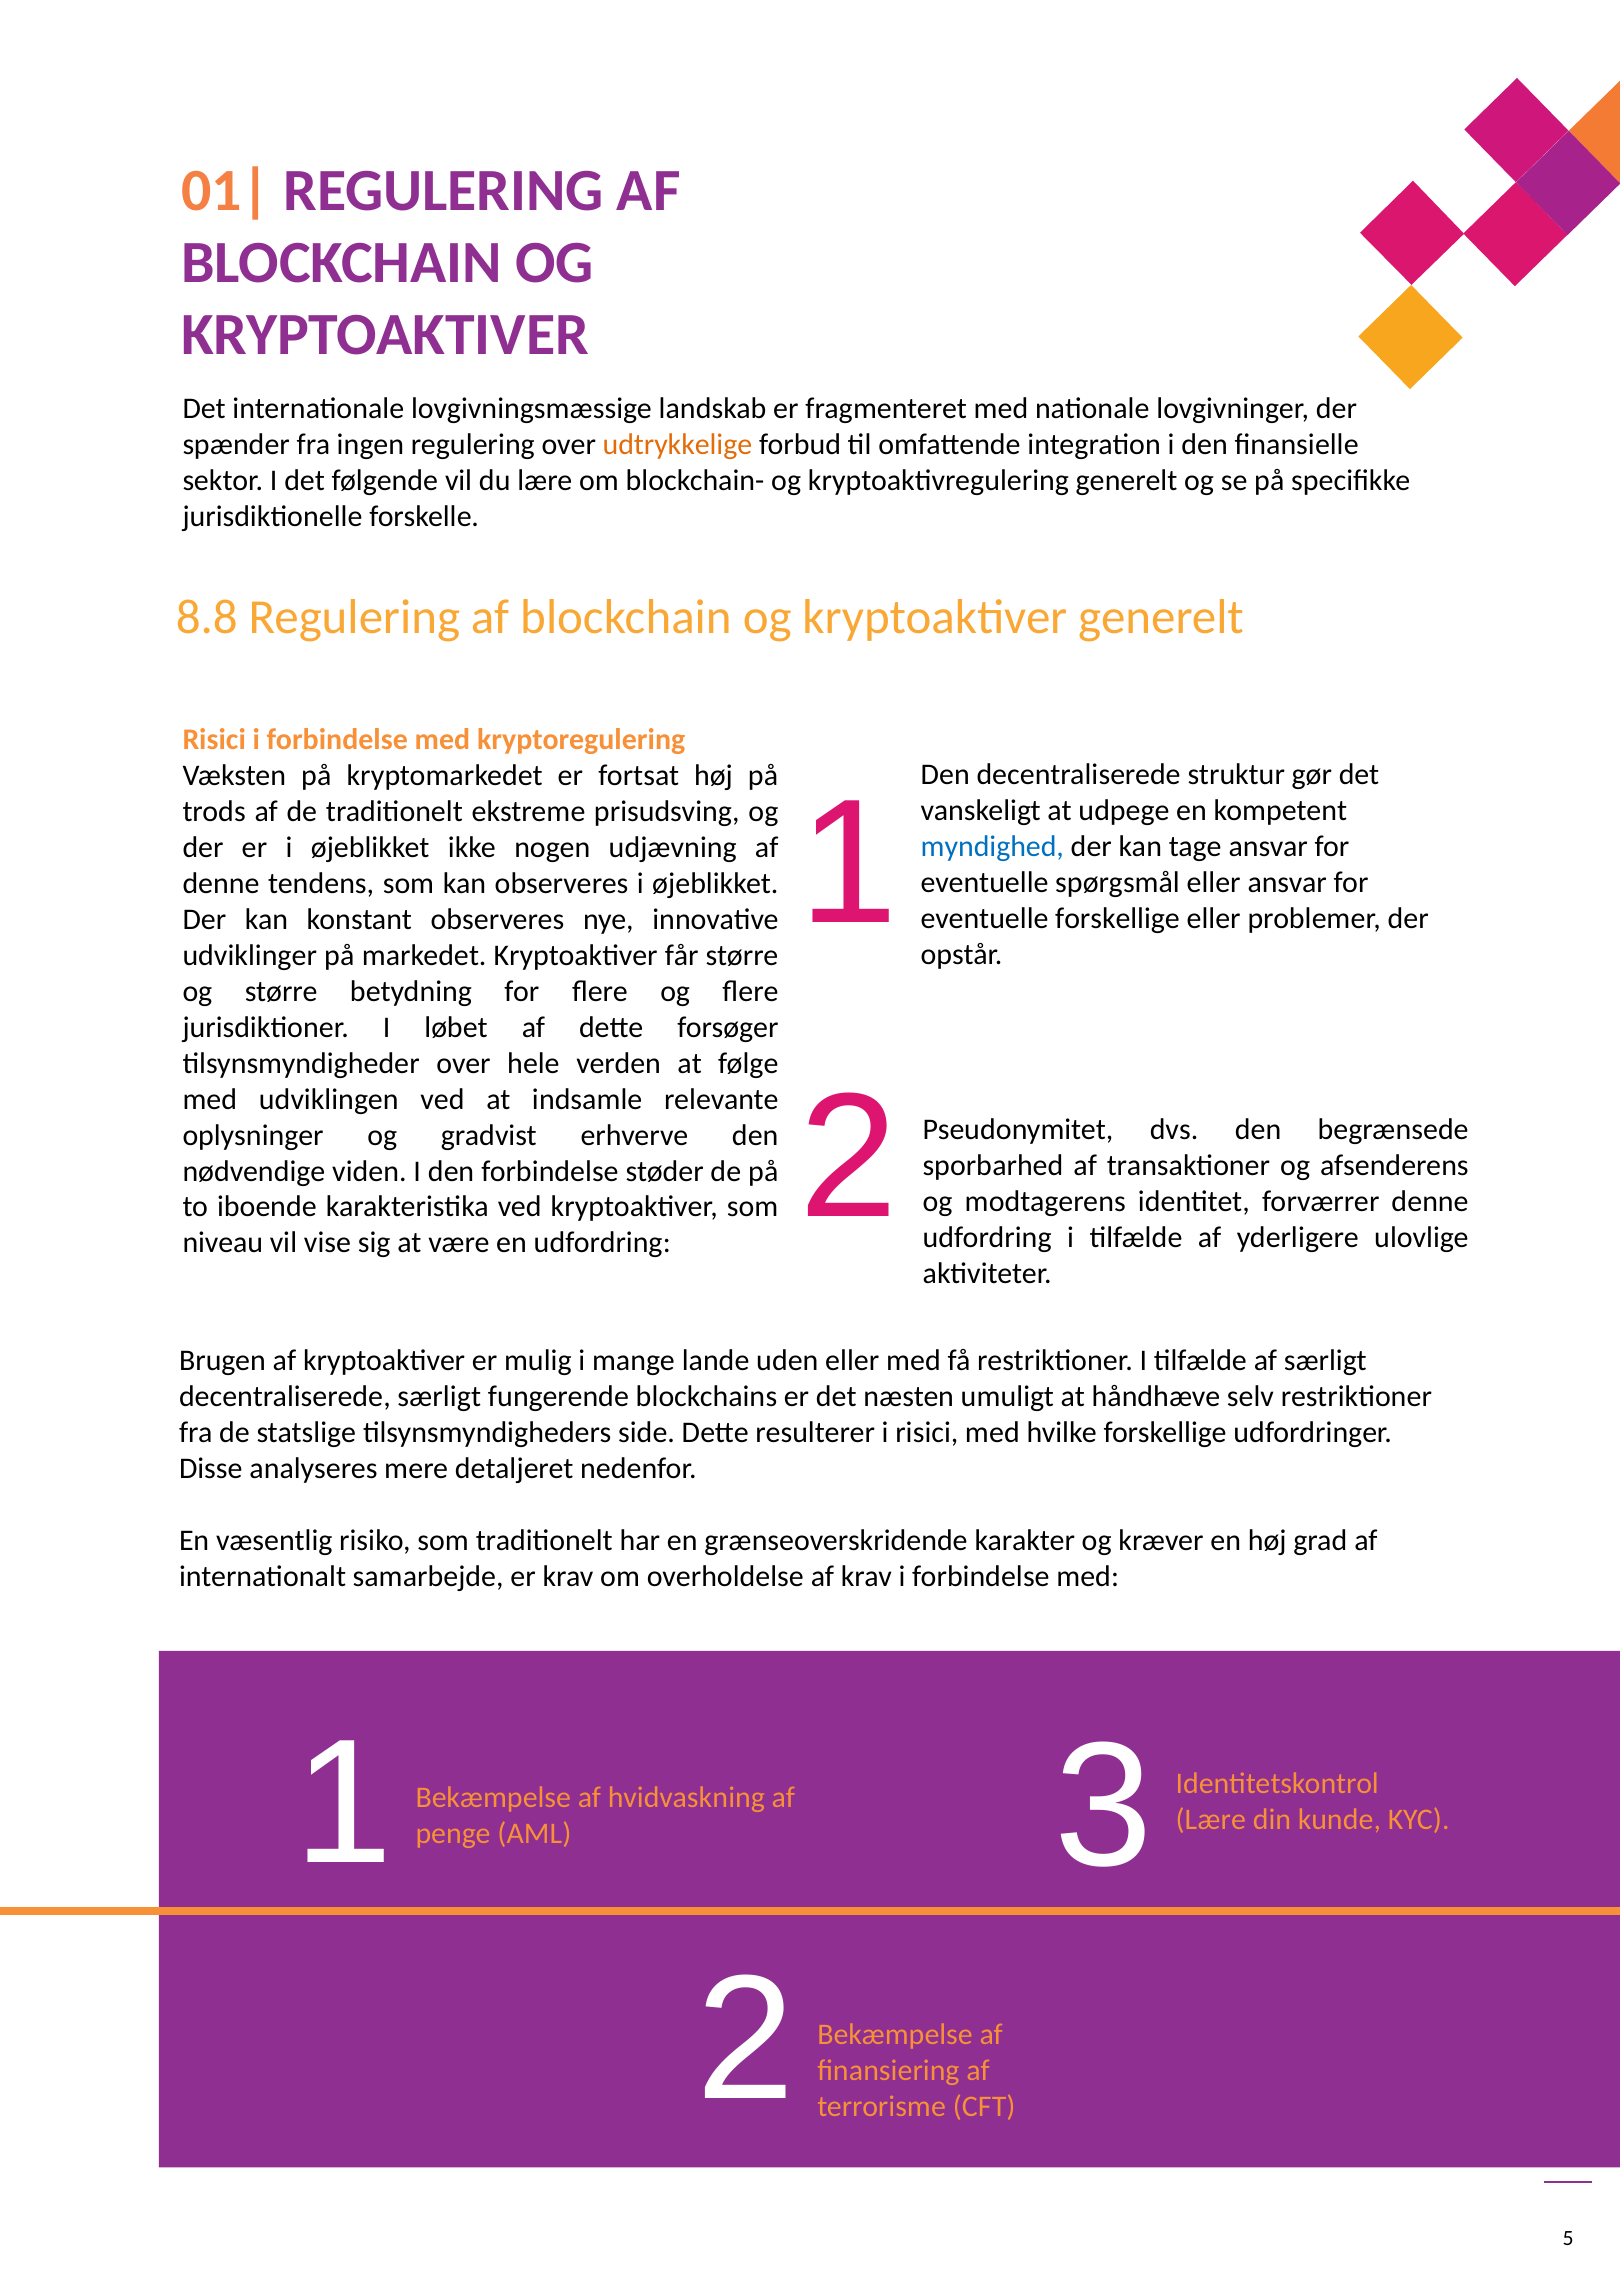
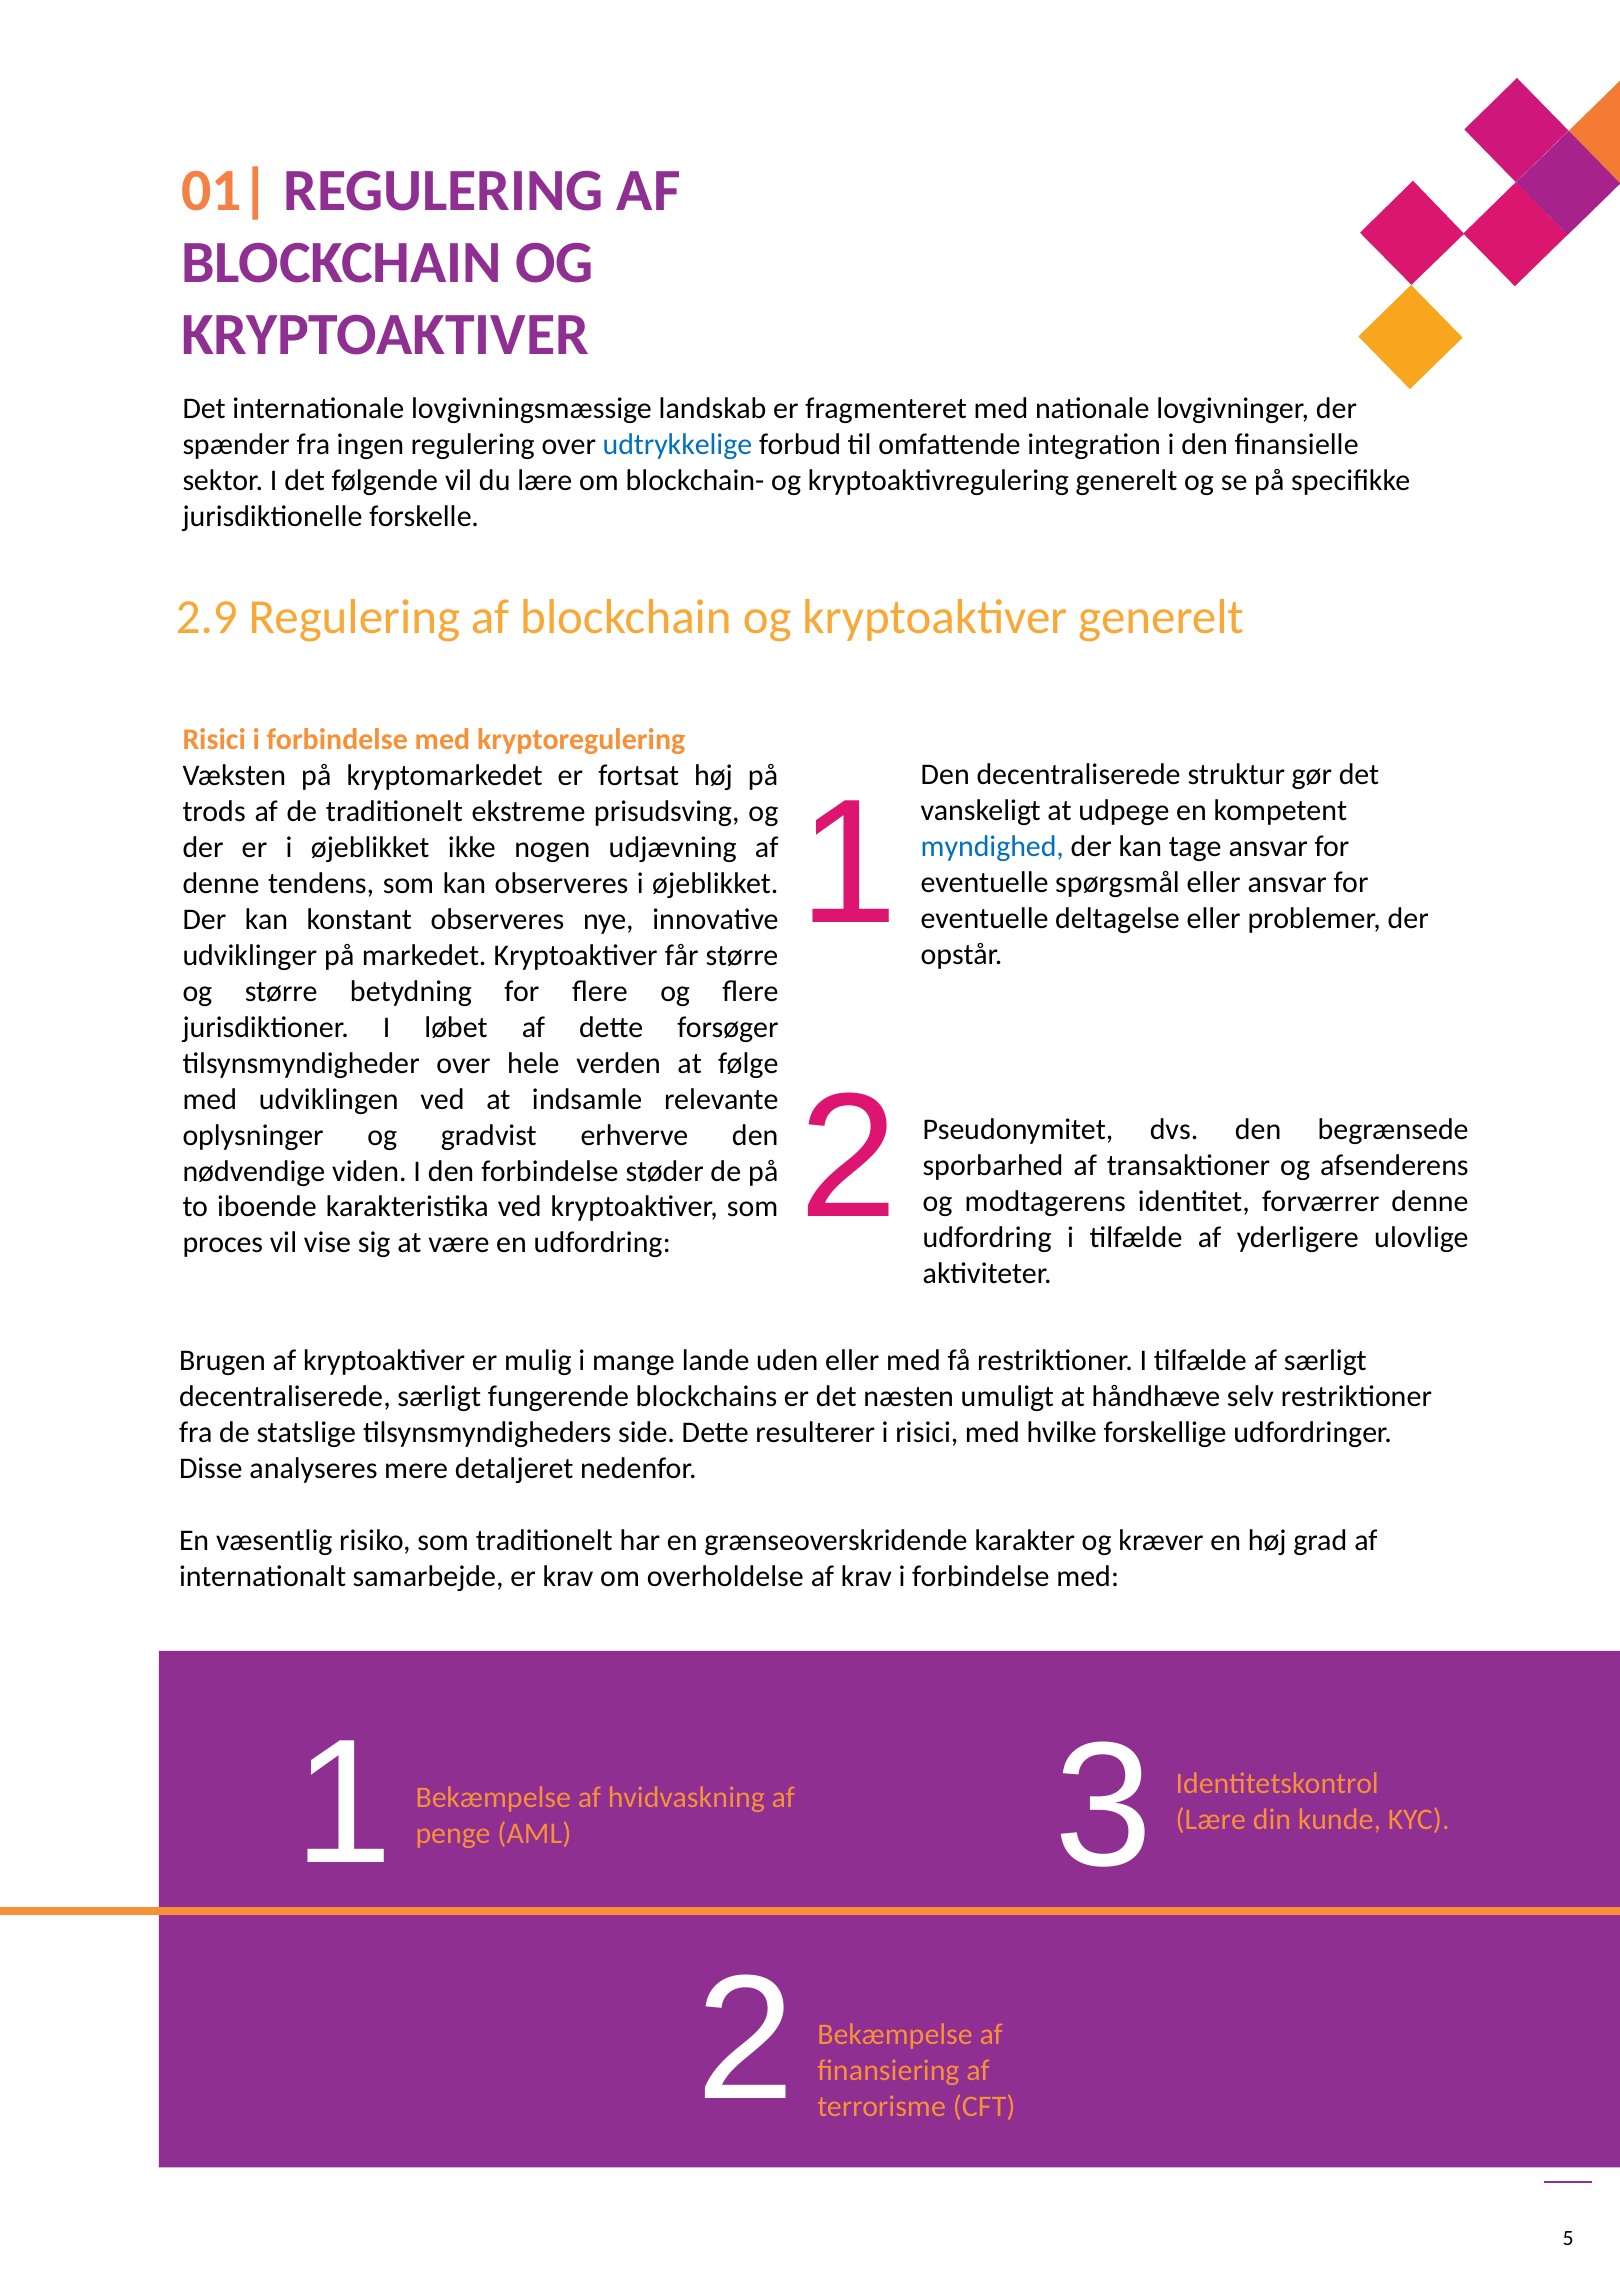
udtrykkelige colour: orange -> blue (677, 445)
8.8: 8.8 -> 2.9 (207, 617)
eventuelle forskellige: forskellige -> deltagelse (1117, 919)
niveau: niveau -> proces (223, 1243)
